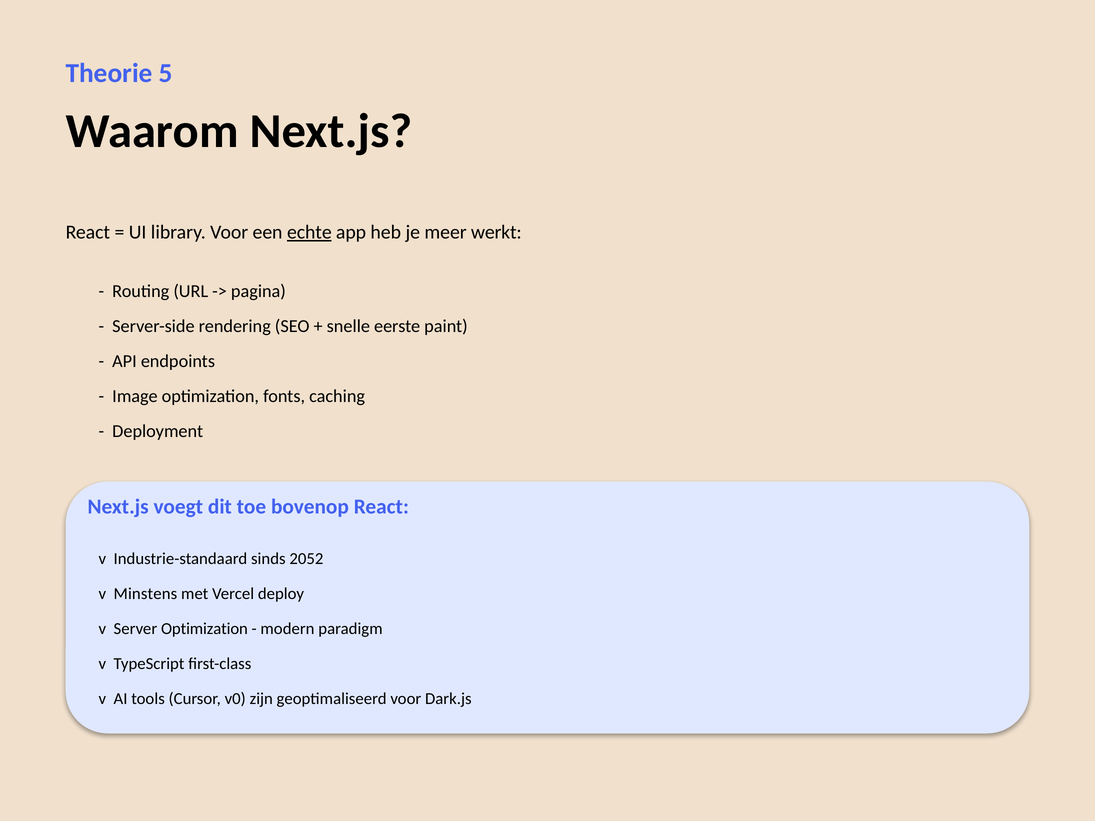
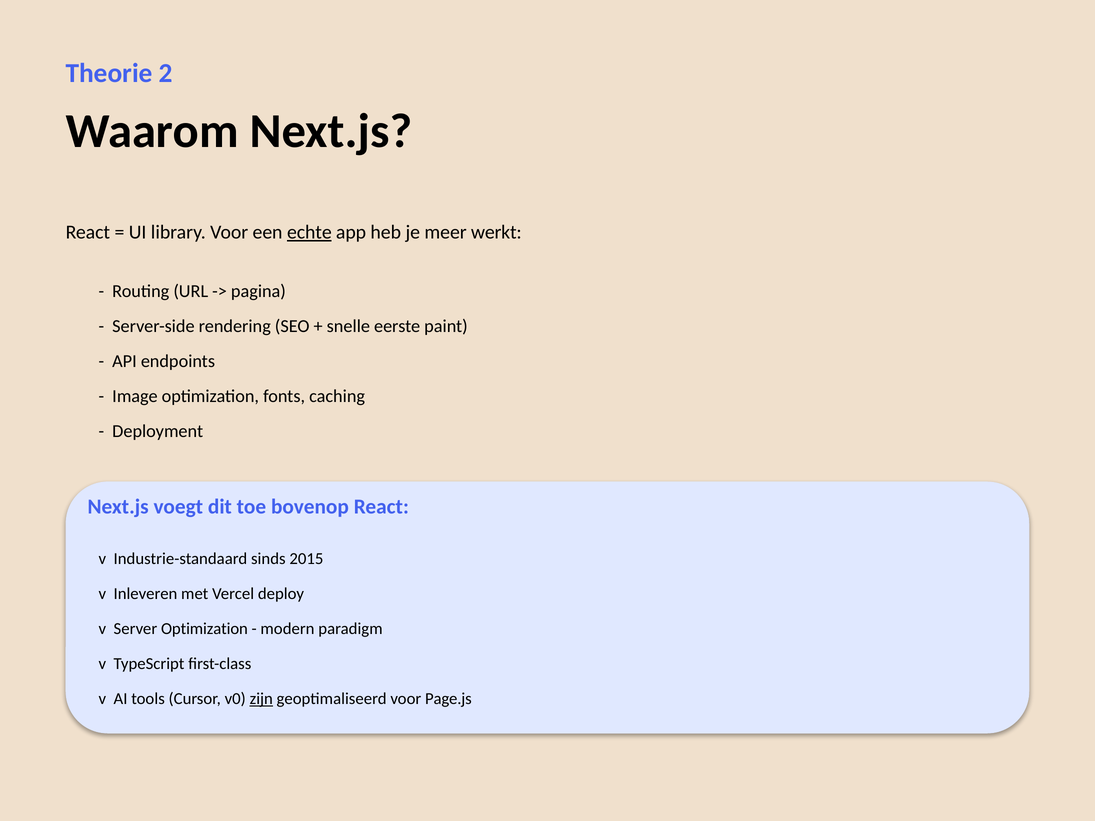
5: 5 -> 2 (166, 73)
2052: 2052 -> 2015 (306, 559)
Minstens: Minstens -> Inleveren (145, 594)
zijn underline: none -> present (261, 699)
Dark.js: Dark.js -> Page.js (448, 699)
